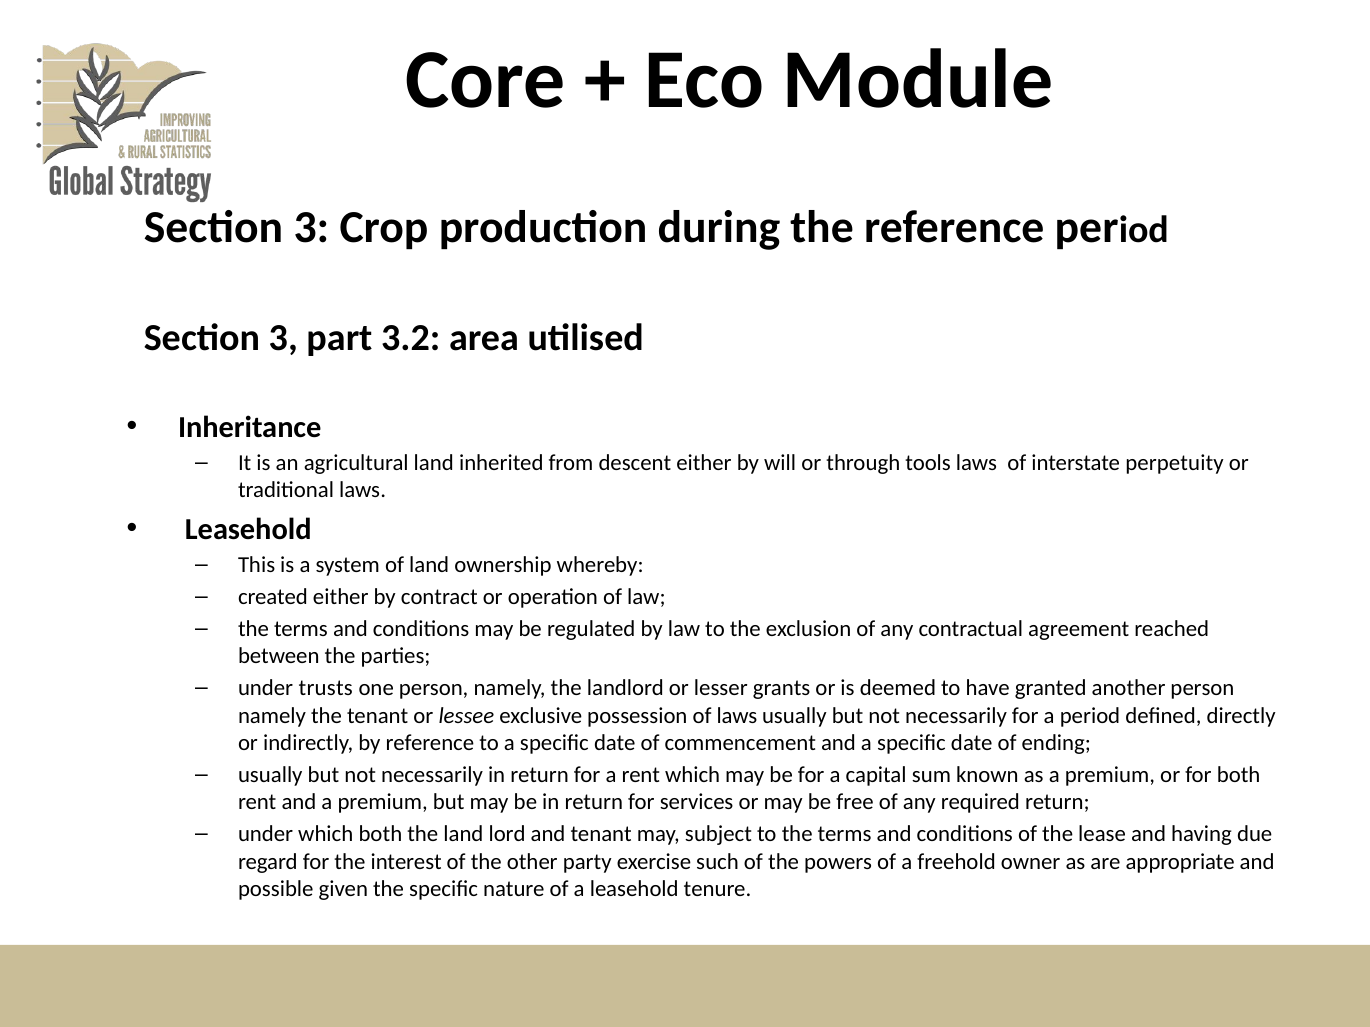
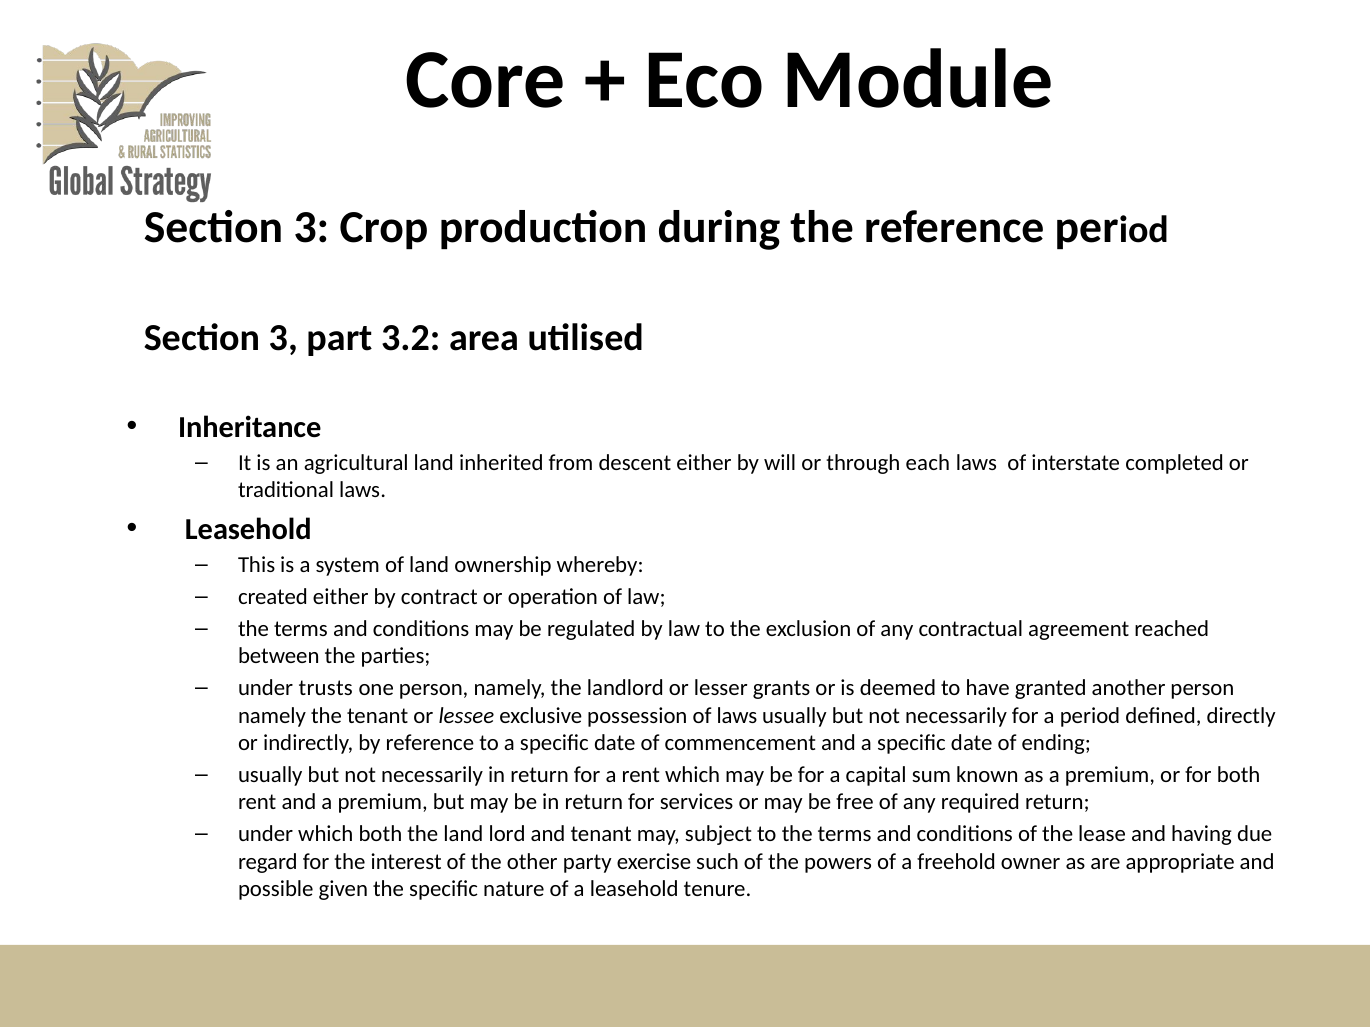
tools: tools -> each (928, 463)
perpetuity: perpetuity -> completed (1175, 463)
